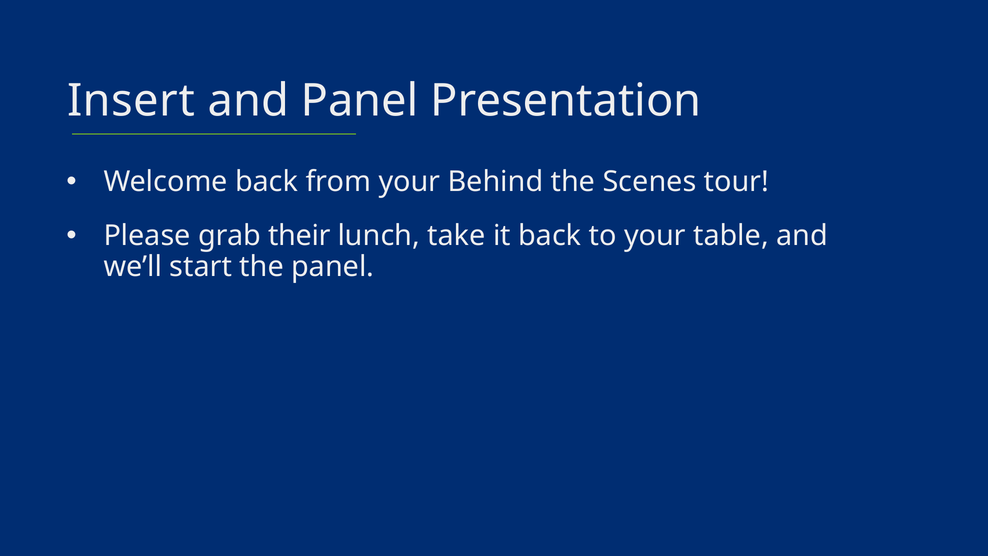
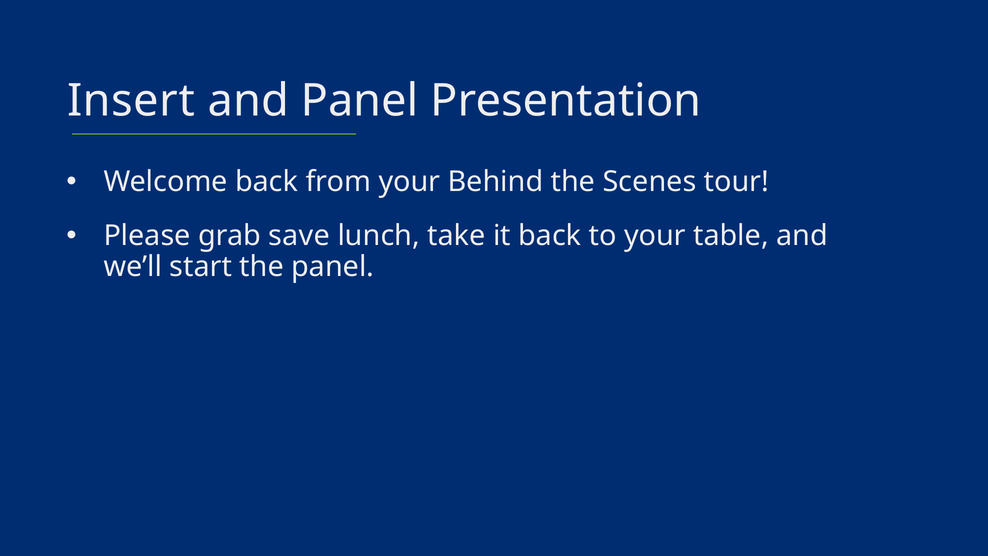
their: their -> save (299, 236)
